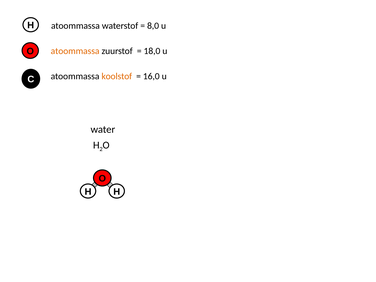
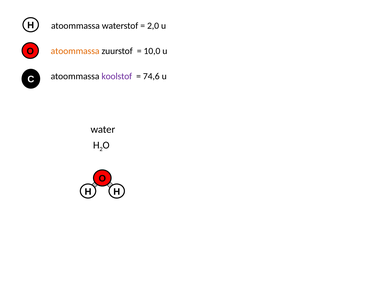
8,0: 8,0 -> 2,0 (153, 26)
18,0: 18,0 -> 10,0 (152, 51)
koolstof colour: orange -> purple (117, 76)
16,0: 16,0 -> 74,6 (151, 76)
